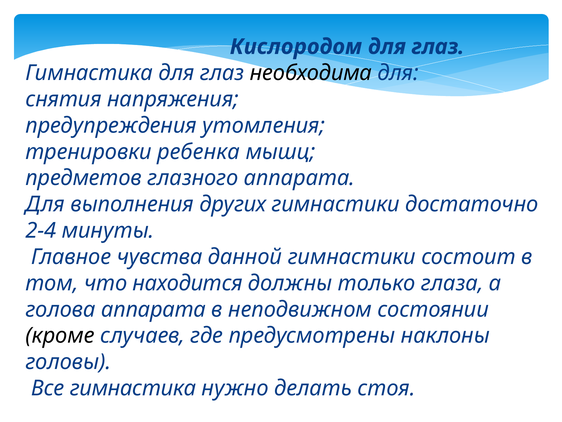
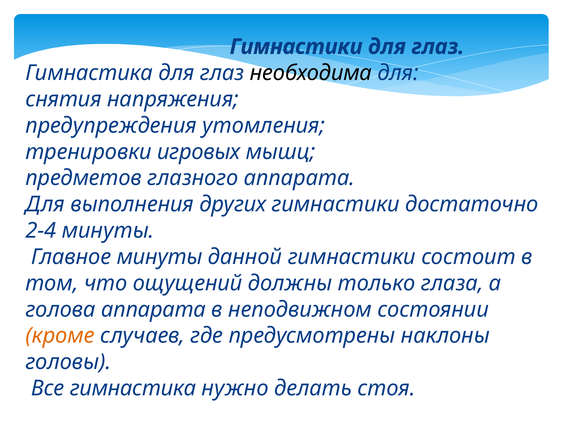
Кислородом: Кислородом -> Гимнастики (296, 47)
ребенка: ребенка -> игровых (199, 152)
Главное чувства: чувства -> минуты (160, 257)
находится: находится -> ощущений (188, 283)
кроме colour: black -> orange (60, 335)
